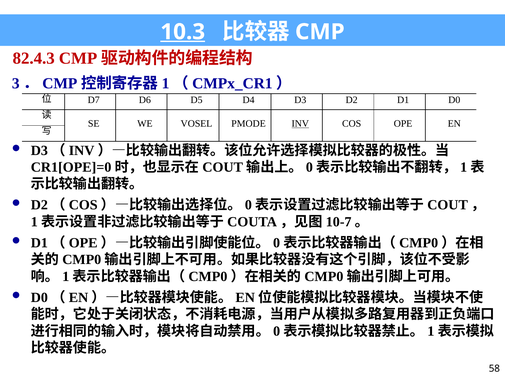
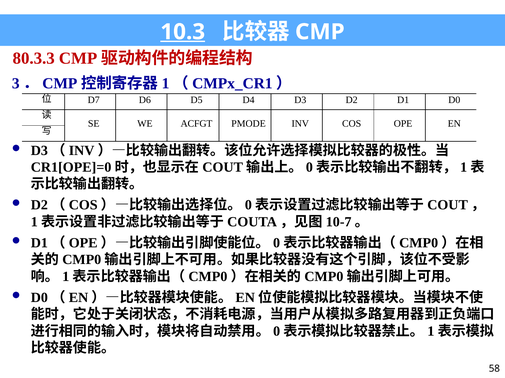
82.4.3: 82.4.3 -> 80.3.3 (34, 58)
VOSEL: VOSEL -> ACFGT (197, 124)
INV underline: present -> none (300, 124)
